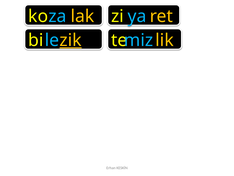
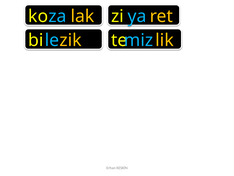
zik underline: present -> none (71, 40)
